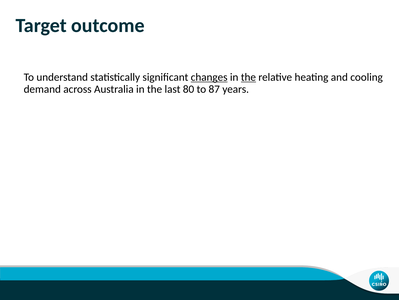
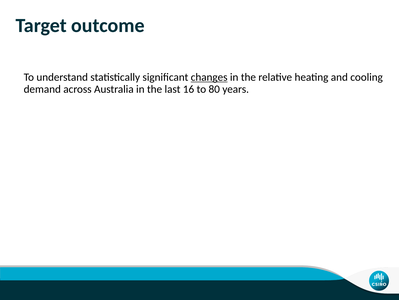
the underline: present -> none (248, 77)
80: 80 -> 16 (189, 89)
87: 87 -> 80 (214, 89)
